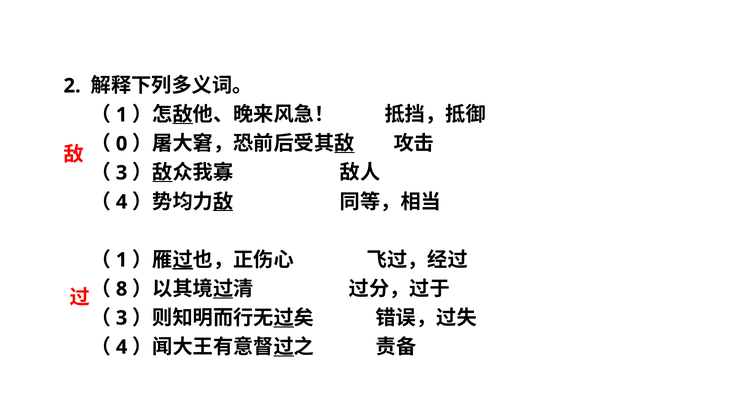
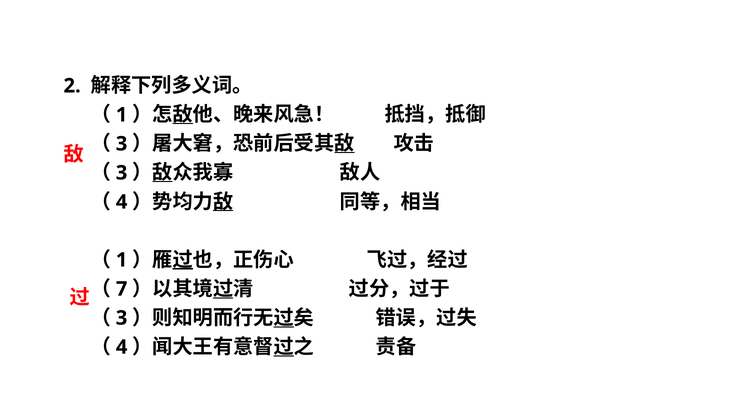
0: 0 -> 3 (122, 144)
8: 8 -> 7 (122, 289)
